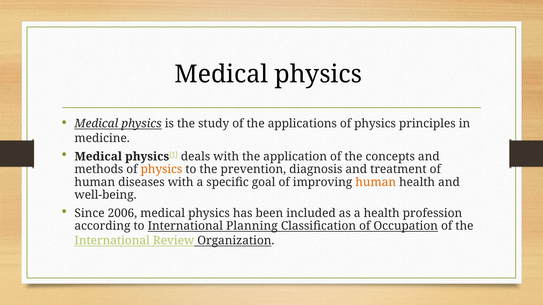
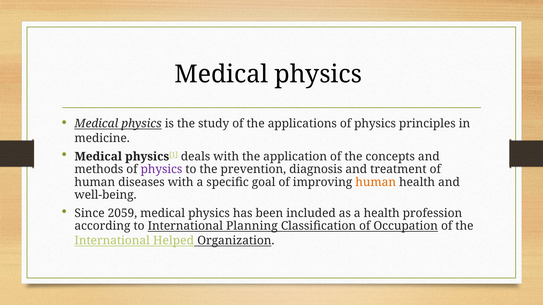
physics colour: orange -> purple (161, 170)
2006: 2006 -> 2059 (122, 214)
Review: Review -> Helped (174, 241)
